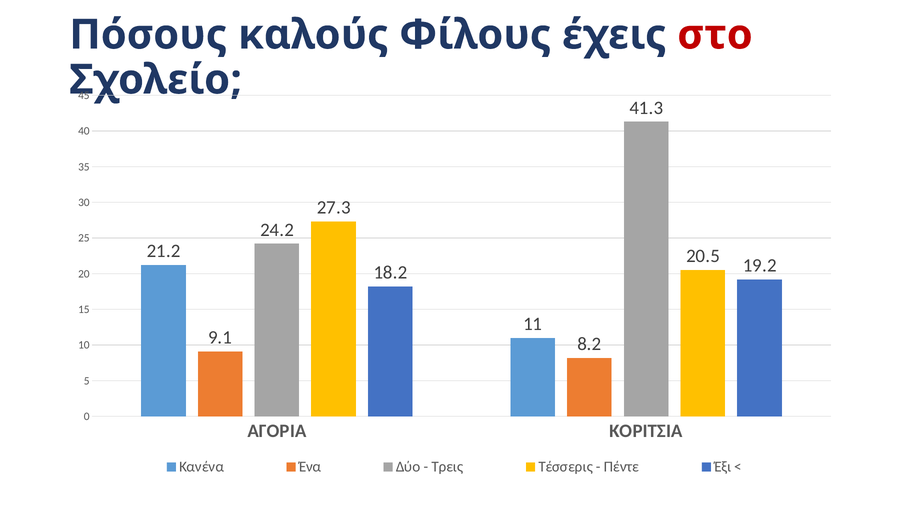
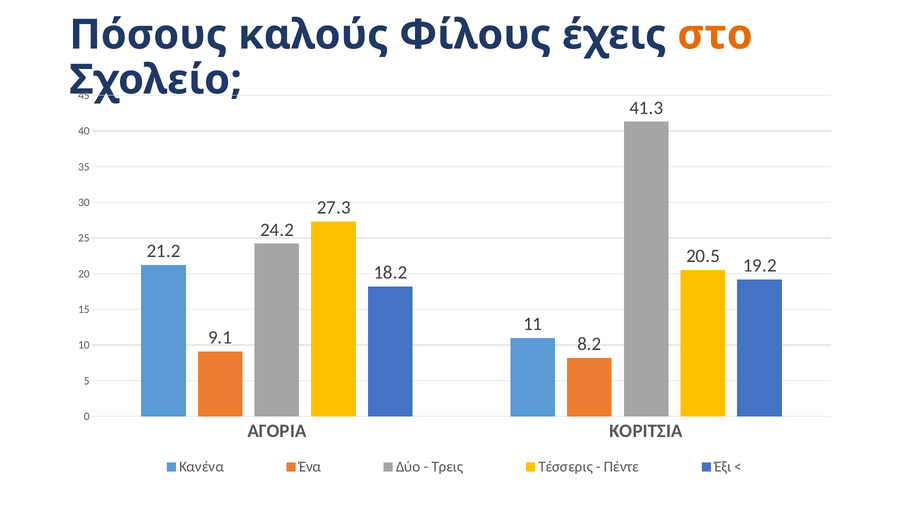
στο colour: red -> orange (715, 35)
